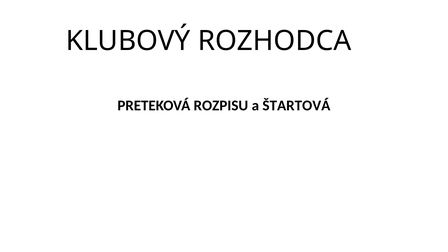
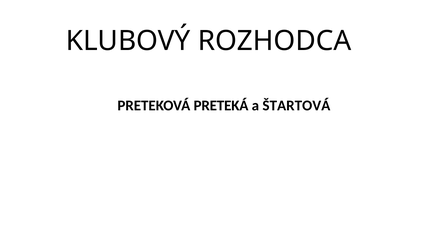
ROZPISU: ROZPISU -> PRETEKÁ (221, 105)
